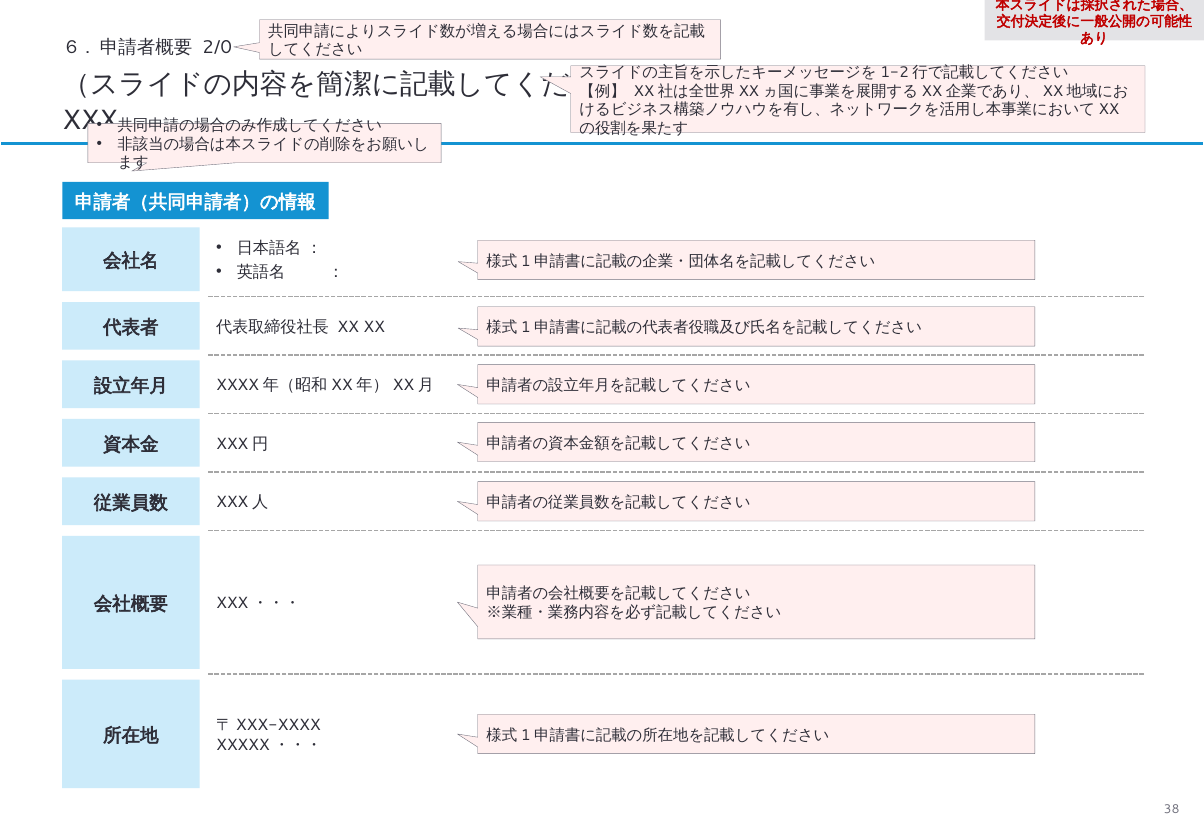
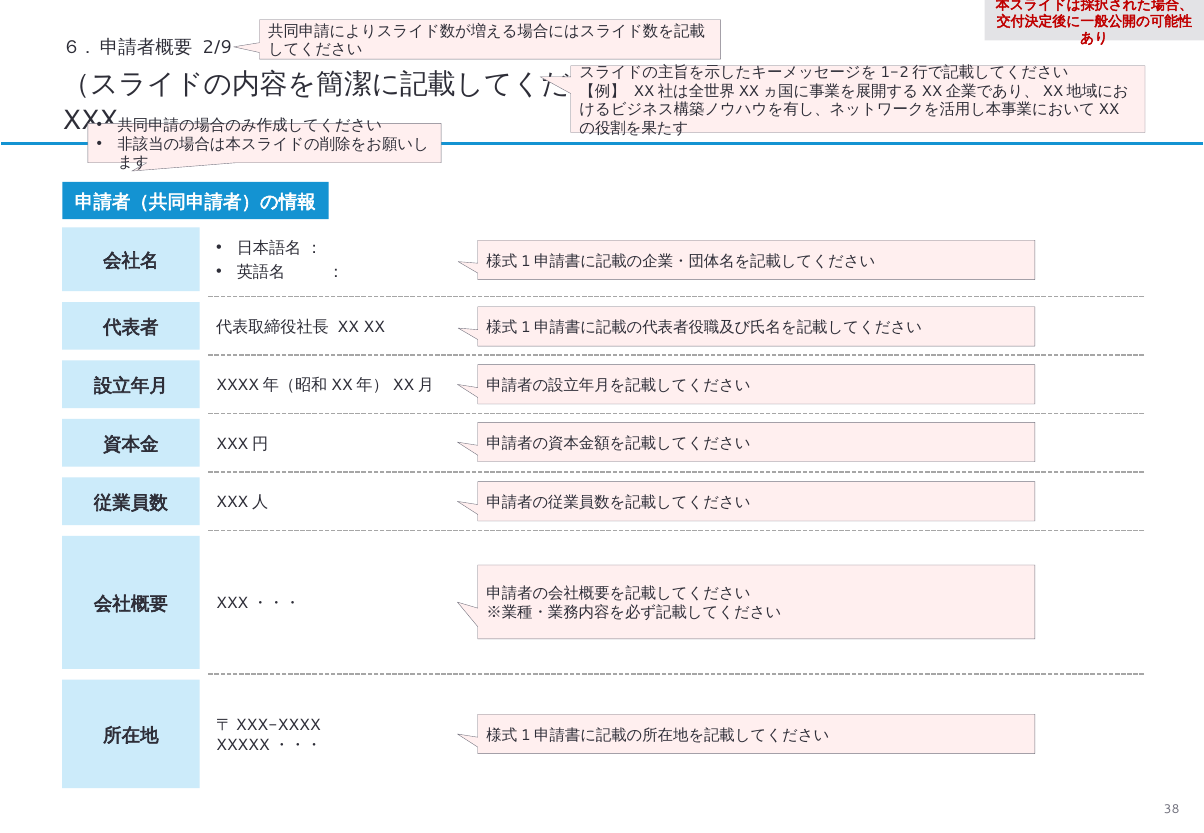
2/0: 2/0 -> 2/9 (217, 48)
